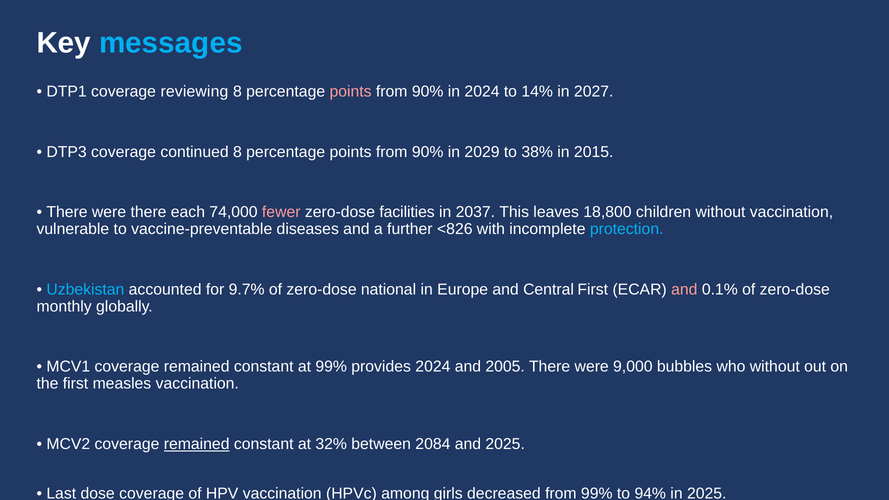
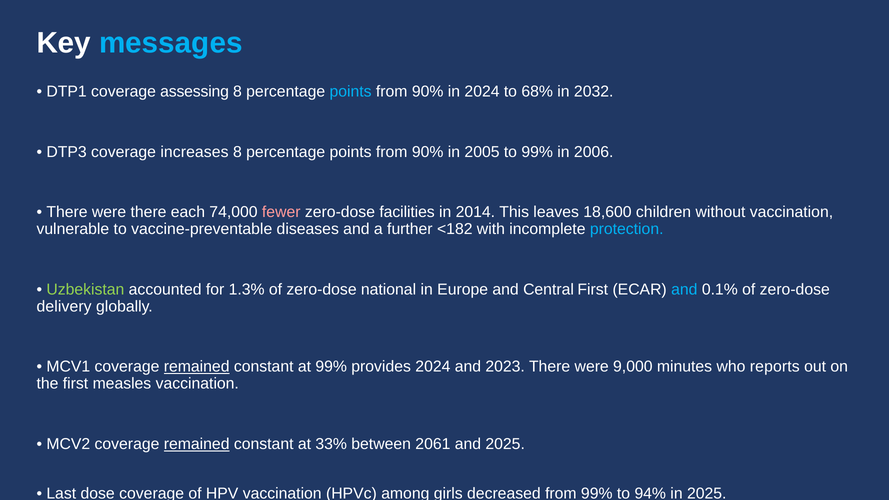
reviewing: reviewing -> assessing (195, 92)
points colour: pink -> light blue (351, 92)
14%: 14% -> 68% (537, 92)
2027: 2027 -> 2032 (594, 92)
continued: continued -> increases (194, 152)
2029: 2029 -> 2005 (482, 152)
to 38%: 38% -> 99% (537, 152)
2015: 2015 -> 2006 (594, 152)
2037: 2037 -> 2014 (475, 212)
18,800: 18,800 -> 18,600 (607, 212)
<826: <826 -> <182 (455, 229)
Uzbekistan colour: light blue -> light green (85, 290)
9.7%: 9.7% -> 1.3% (247, 290)
and colour: pink -> light blue (684, 290)
monthly: monthly -> delivery (64, 307)
remained underline: none -> present (197, 367)
2005: 2005 -> 2023 (505, 367)
bubbles: bubbles -> minutes (685, 367)
who without: without -> reports (775, 367)
32%: 32% -> 33% (331, 444)
2084: 2084 -> 2061 (433, 444)
